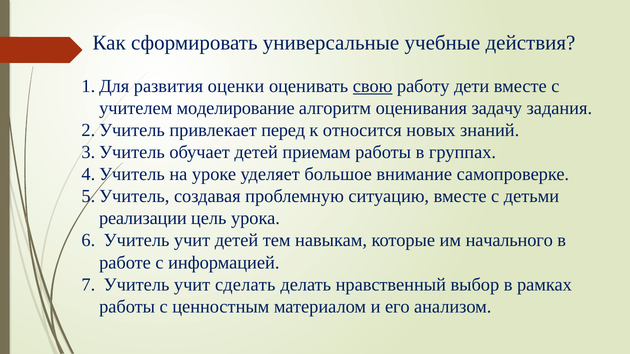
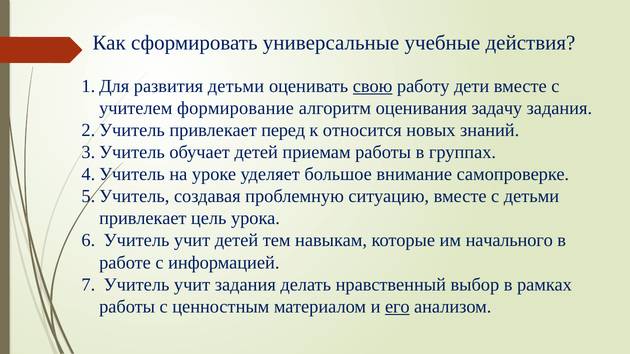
развития оценки: оценки -> детьми (236, 86)
моделирование: моделирование -> формирование (235, 108)
реализации: реализации -> привлекает (143, 219)
учит сделать: сделать -> задания (245, 285)
его underline: none -> present (397, 307)
